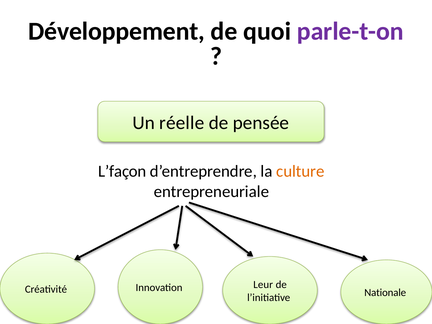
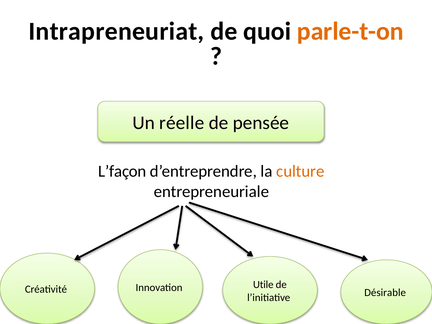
Développement: Développement -> Intrapreneuriat (116, 31)
parle-t-on colour: purple -> orange (350, 31)
Leur: Leur -> Utile (263, 285)
Nationale: Nationale -> Désirable (385, 293)
